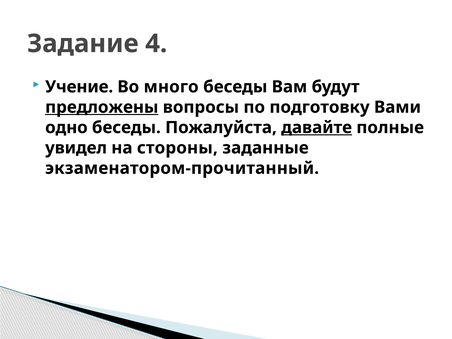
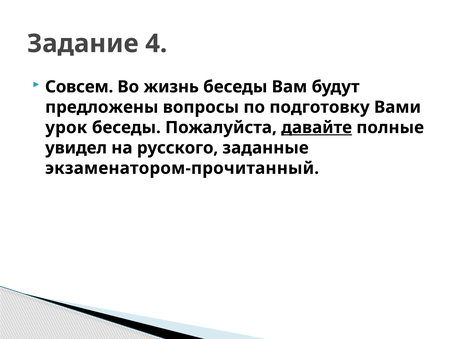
Учение: Учение -> Совсем (79, 87)
много: много -> жизнь (171, 87)
предложены underline: present -> none (102, 107)
одно: одно -> урок (66, 128)
стороны: стороны -> русского (178, 148)
